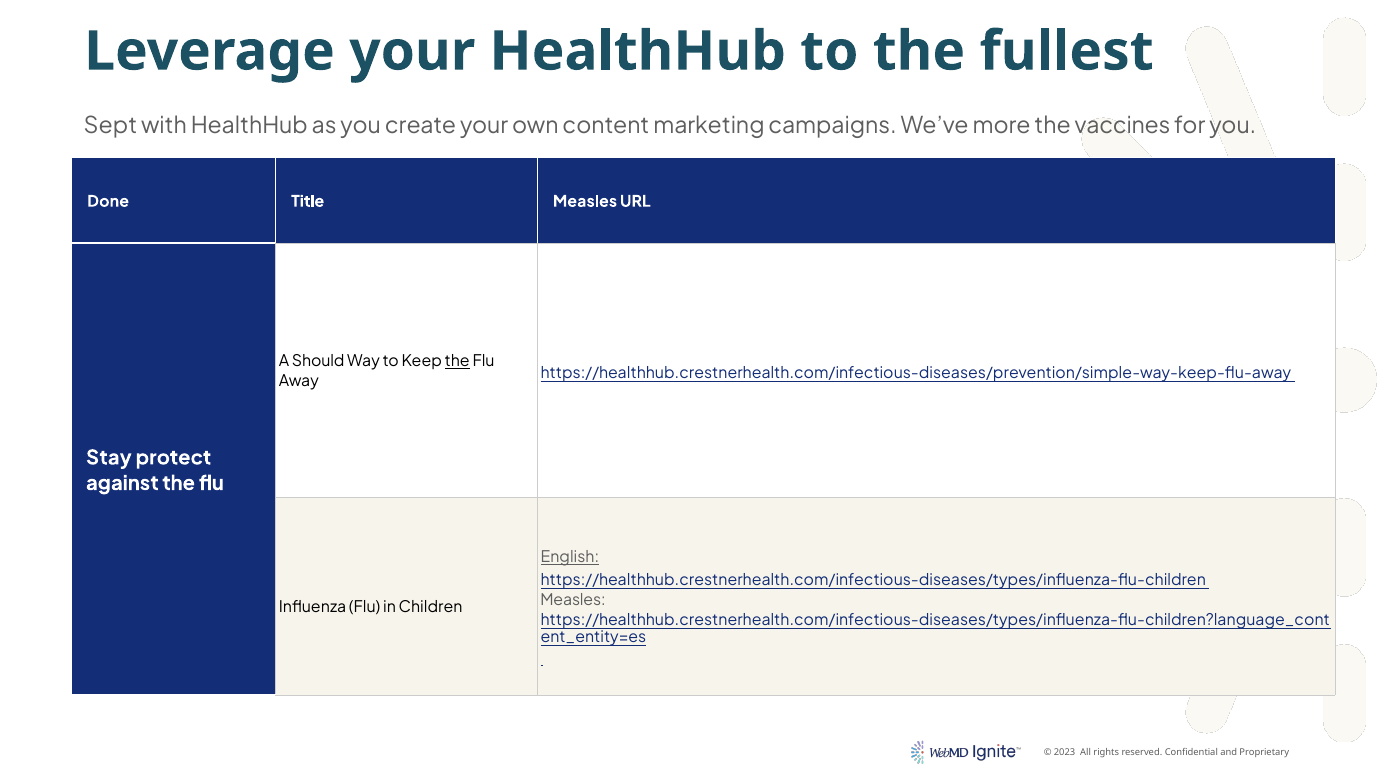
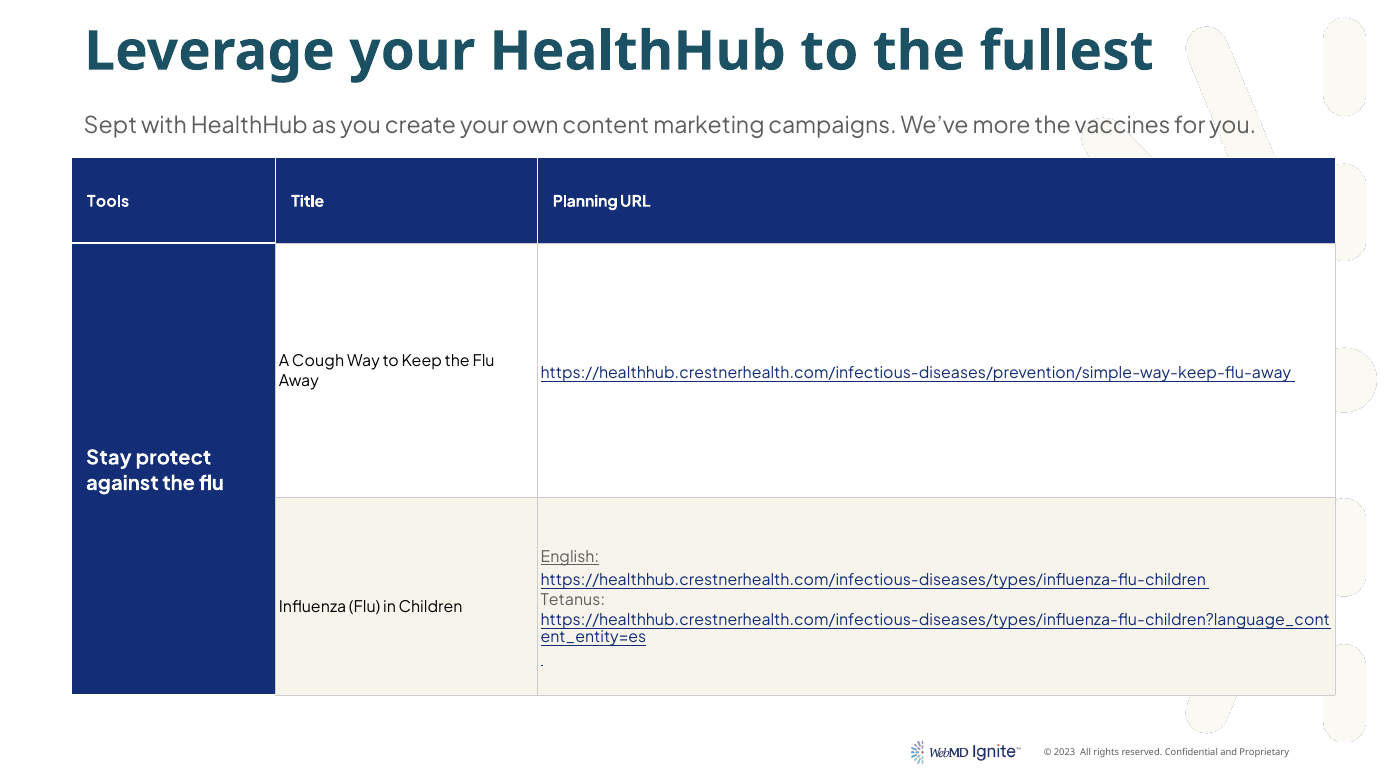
Done: Done -> Tools (108, 201)
Title Measles: Measles -> Planning (585, 201)
Should: Should -> Cough (318, 361)
the underline: present -> none (457, 361)
Measles: Measles -> Tetanus (573, 600)
